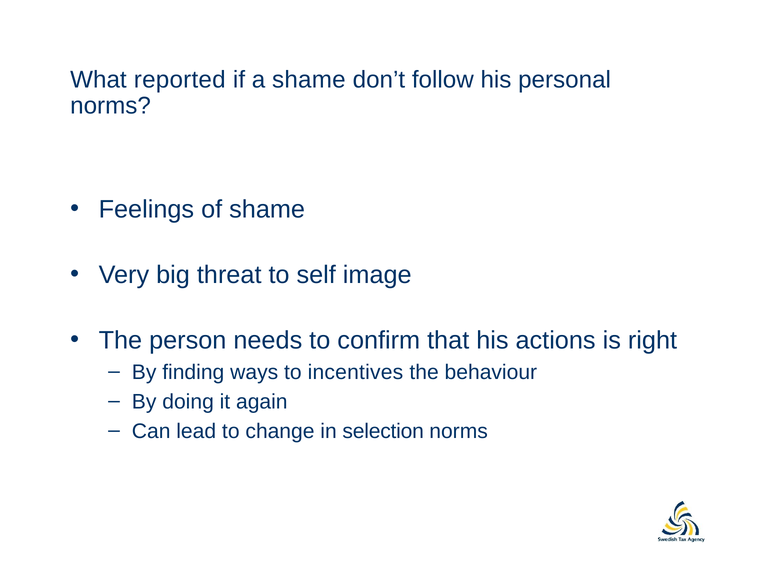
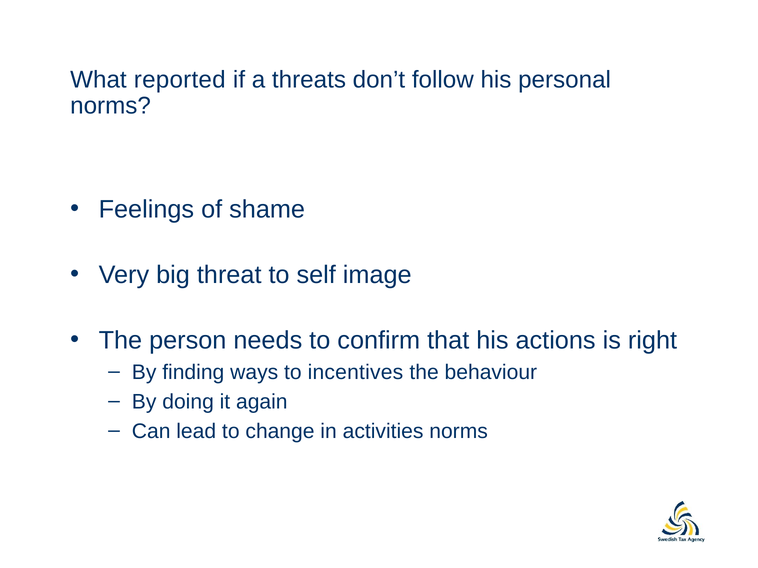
a shame: shame -> threats (309, 80)
selection: selection -> activities (383, 432)
